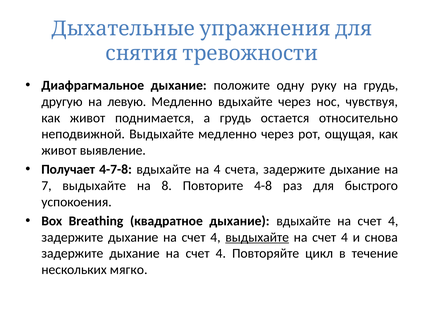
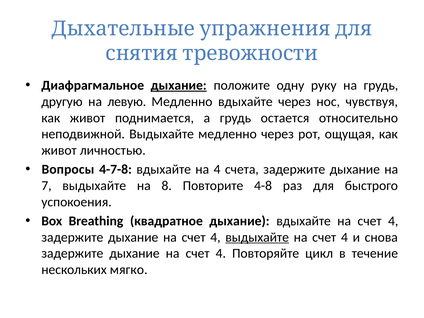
дыхание underline: none -> present (179, 85)
выявление: выявление -> личностью (113, 150)
Получает: Получает -> Вопросы (68, 169)
